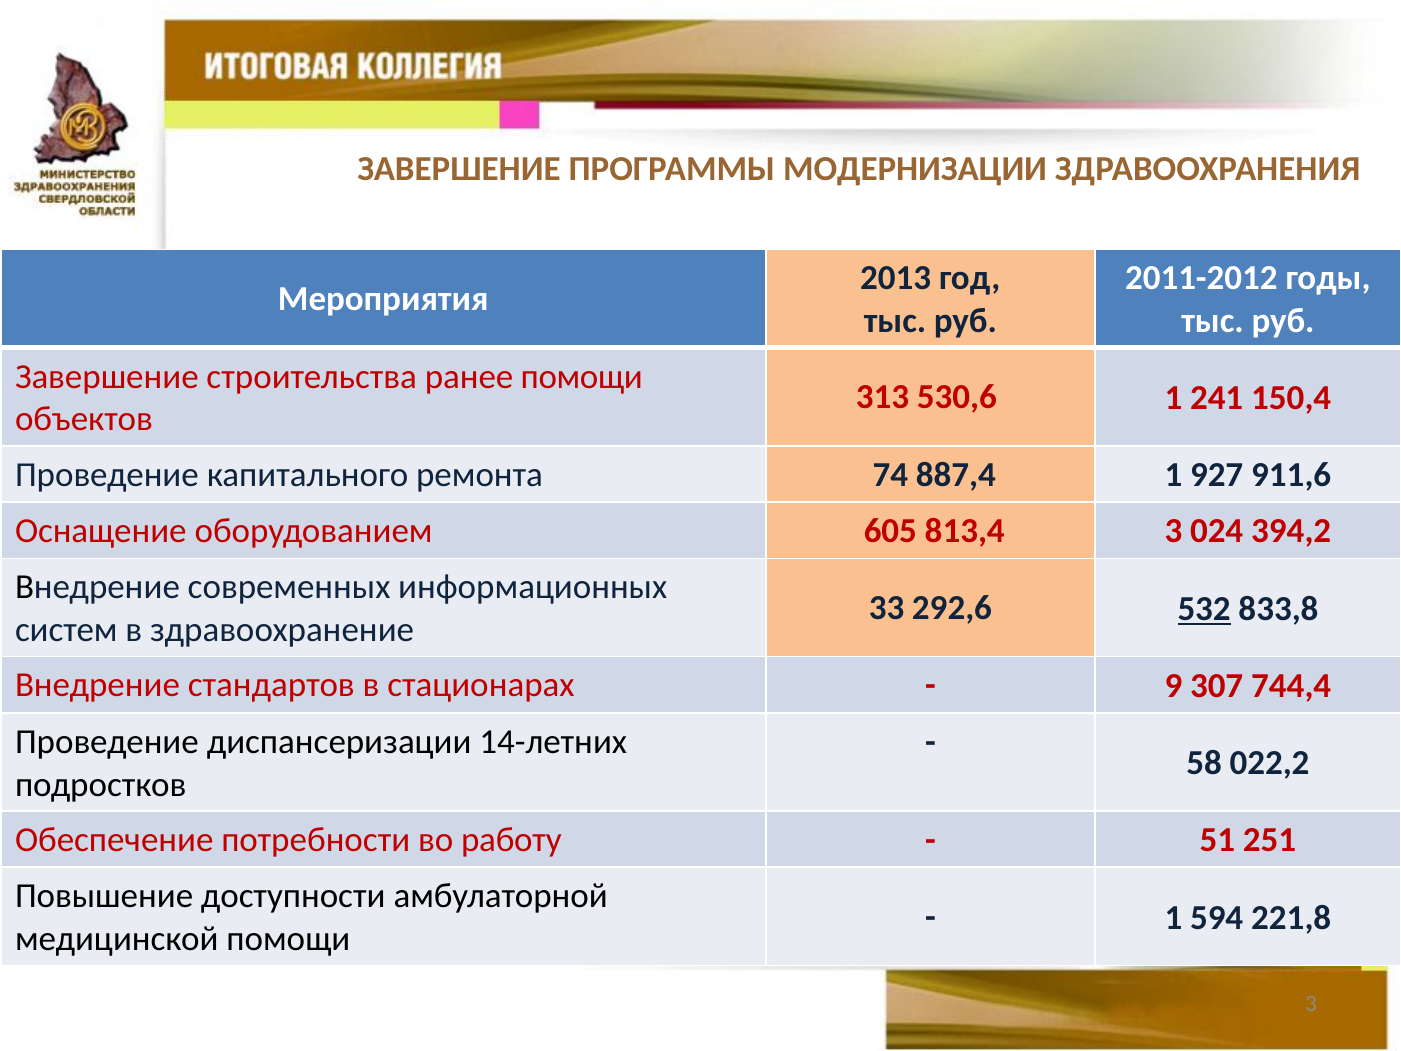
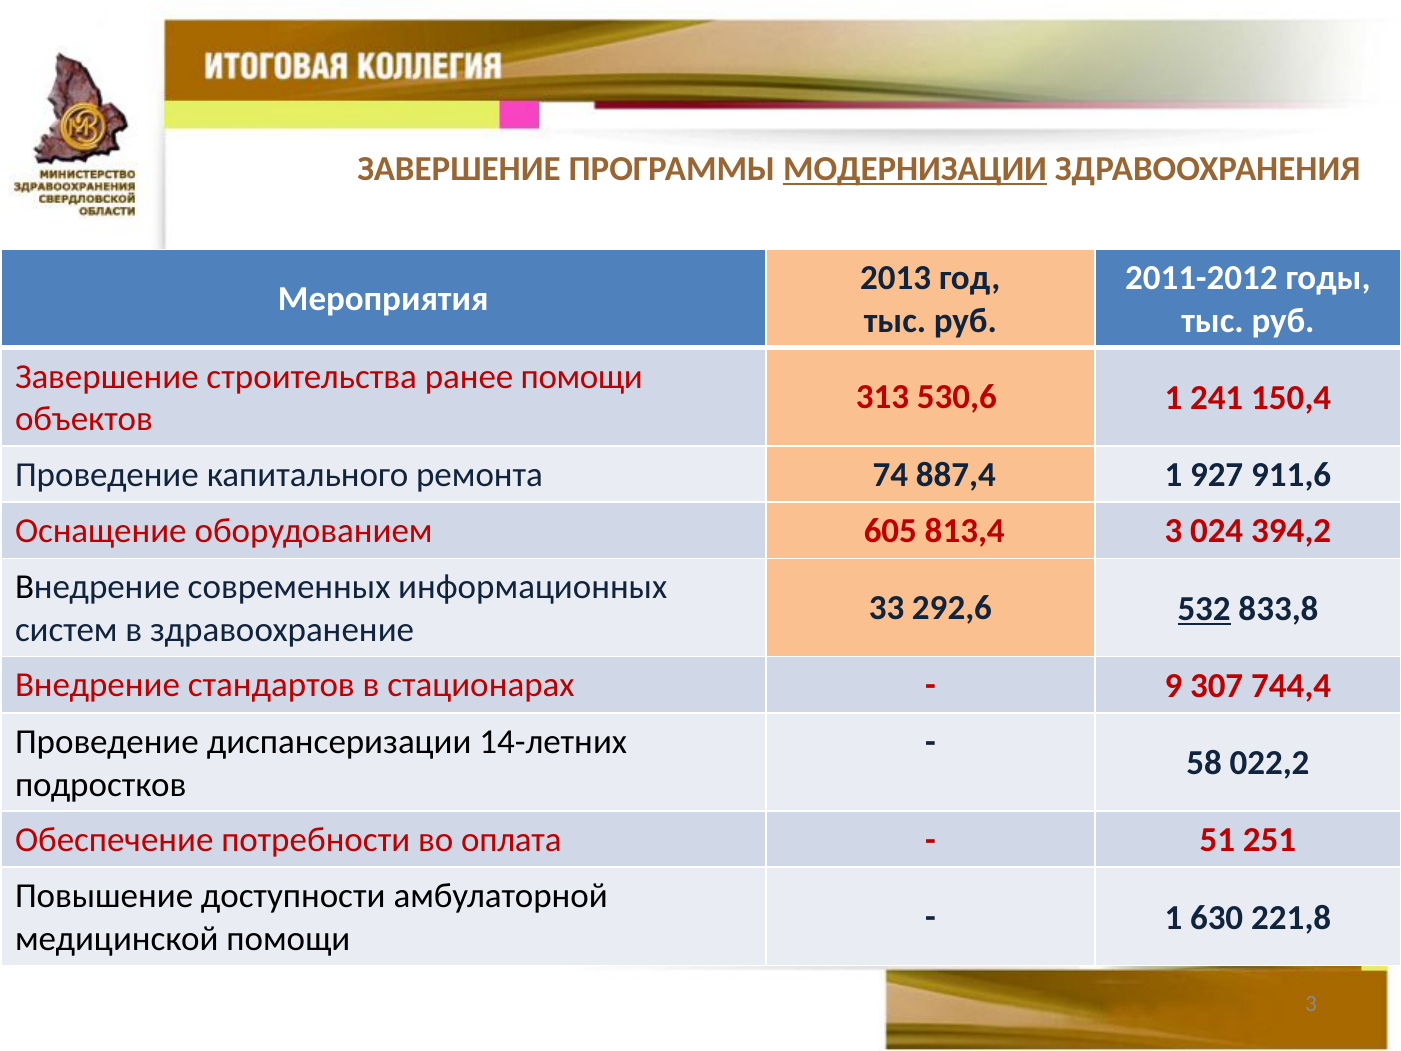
МОДЕРНИЗАЦИИ underline: none -> present (915, 169)
работу: работу -> оплата (511, 840)
594: 594 -> 630 (1217, 917)
